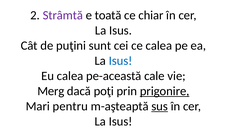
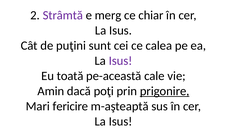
toată: toată -> merg (108, 15)
Isus colour: blue -> purple (121, 61)
Eu calea: calea -> toată (70, 76)
Merg: Merg -> Amin (51, 91)
pentru: pentru -> fericire (70, 106)
sus underline: present -> none (160, 106)
